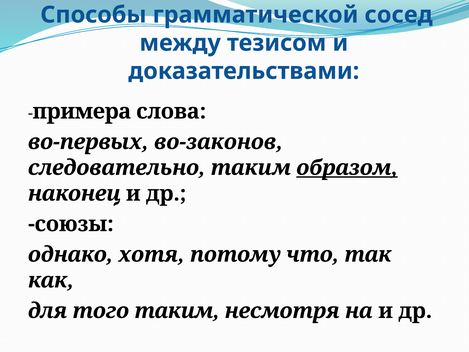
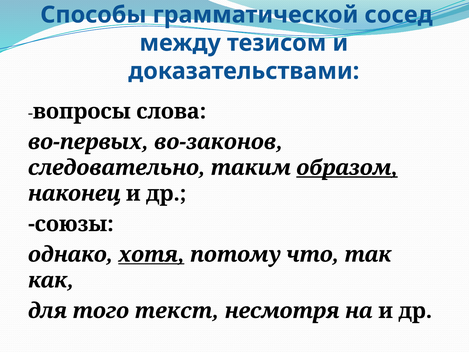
примера: примера -> вопросы (82, 111)
хотя underline: none -> present (151, 254)
того таким: таким -> текст (177, 311)
